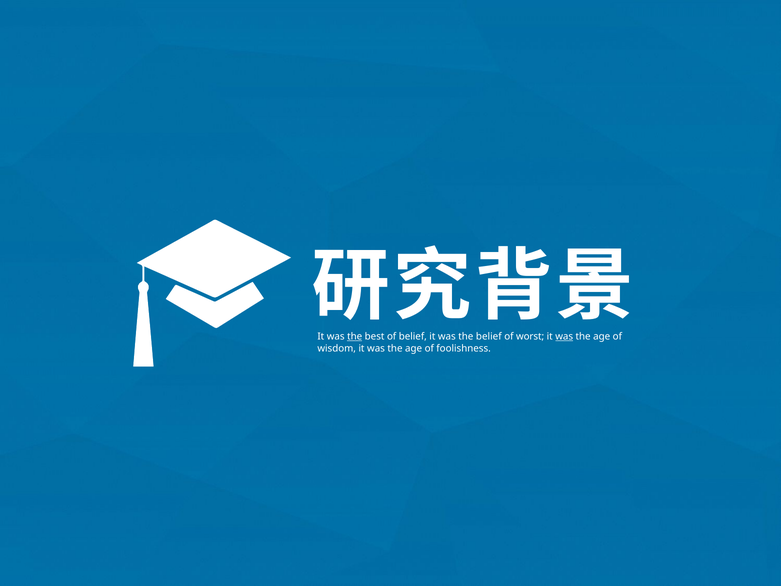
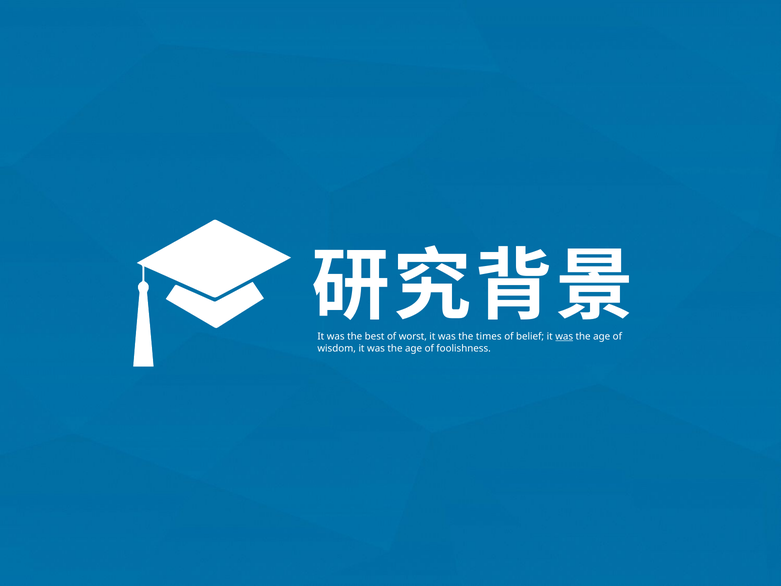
the underline: present -> none (355, 336)
of belief: belief -> worst (413, 336)
the belief: belief -> times (489, 336)
worst: worst -> belief (530, 336)
